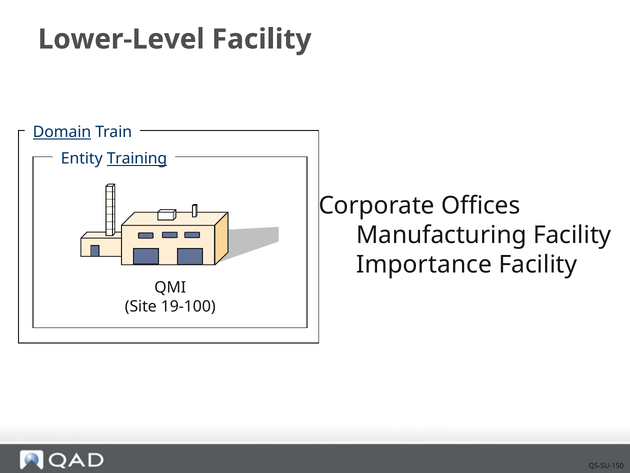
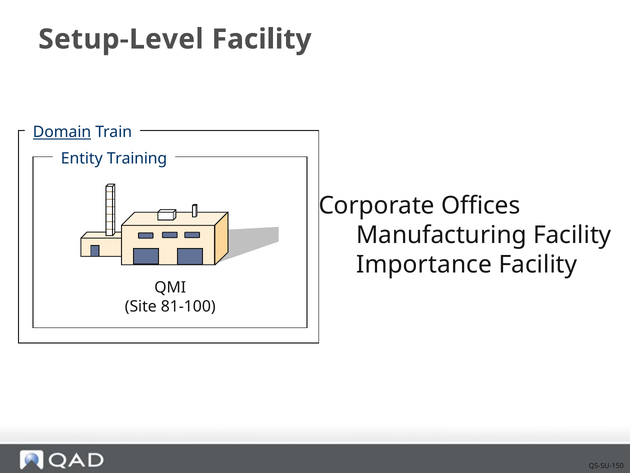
Lower-Level: Lower-Level -> Setup-Level (121, 39)
Training underline: present -> none (137, 158)
19-100: 19-100 -> 81-100 (188, 306)
